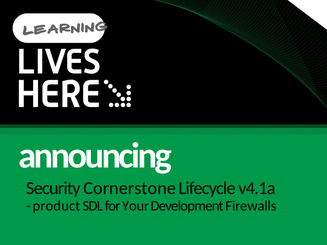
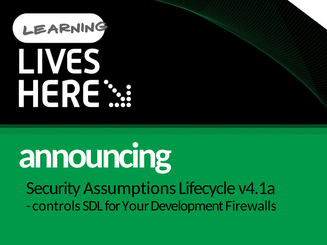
Cornerstone: Cornerstone -> Assumptions (130, 188)
product: product -> controls (57, 206)
